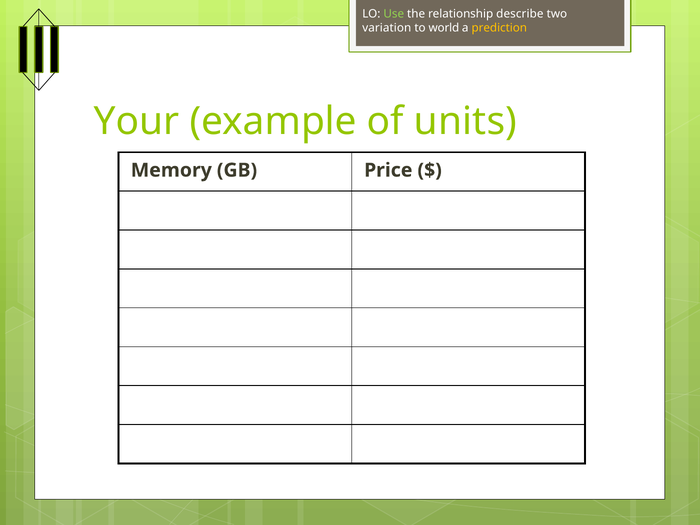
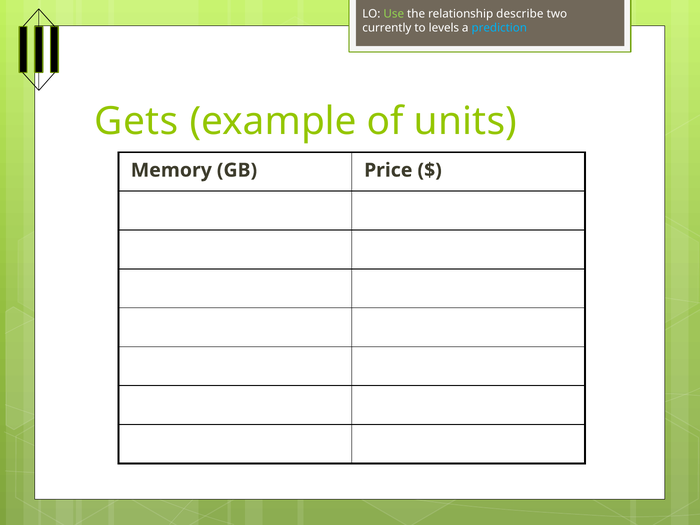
variation: variation -> currently (387, 28)
world: world -> levels (444, 28)
prediction colour: yellow -> light blue (499, 28)
Your: Your -> Gets (136, 122)
